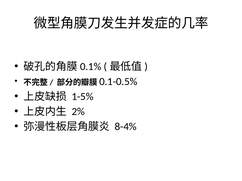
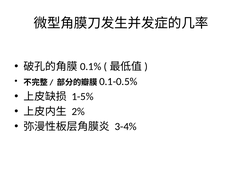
8-4%: 8-4% -> 3-4% (126, 127)
